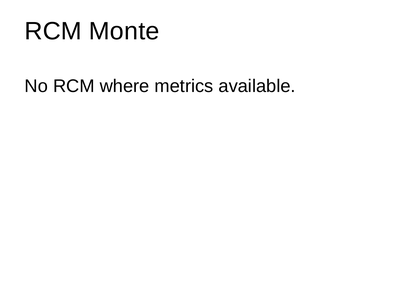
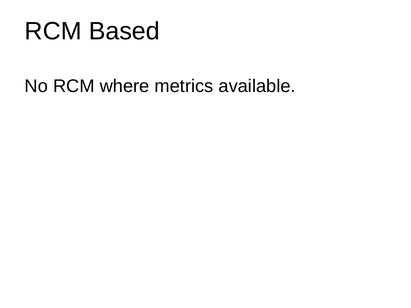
Monte: Monte -> Based (124, 31)
